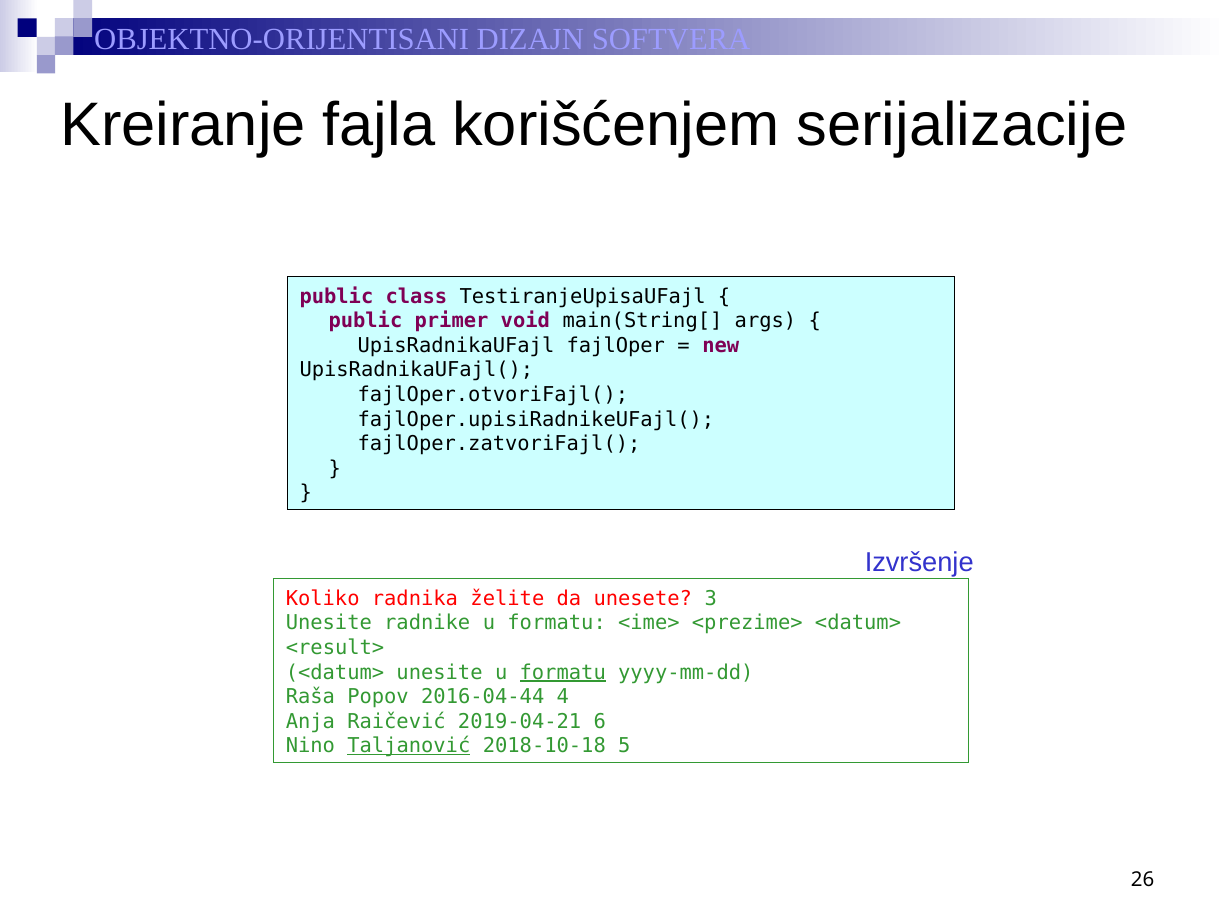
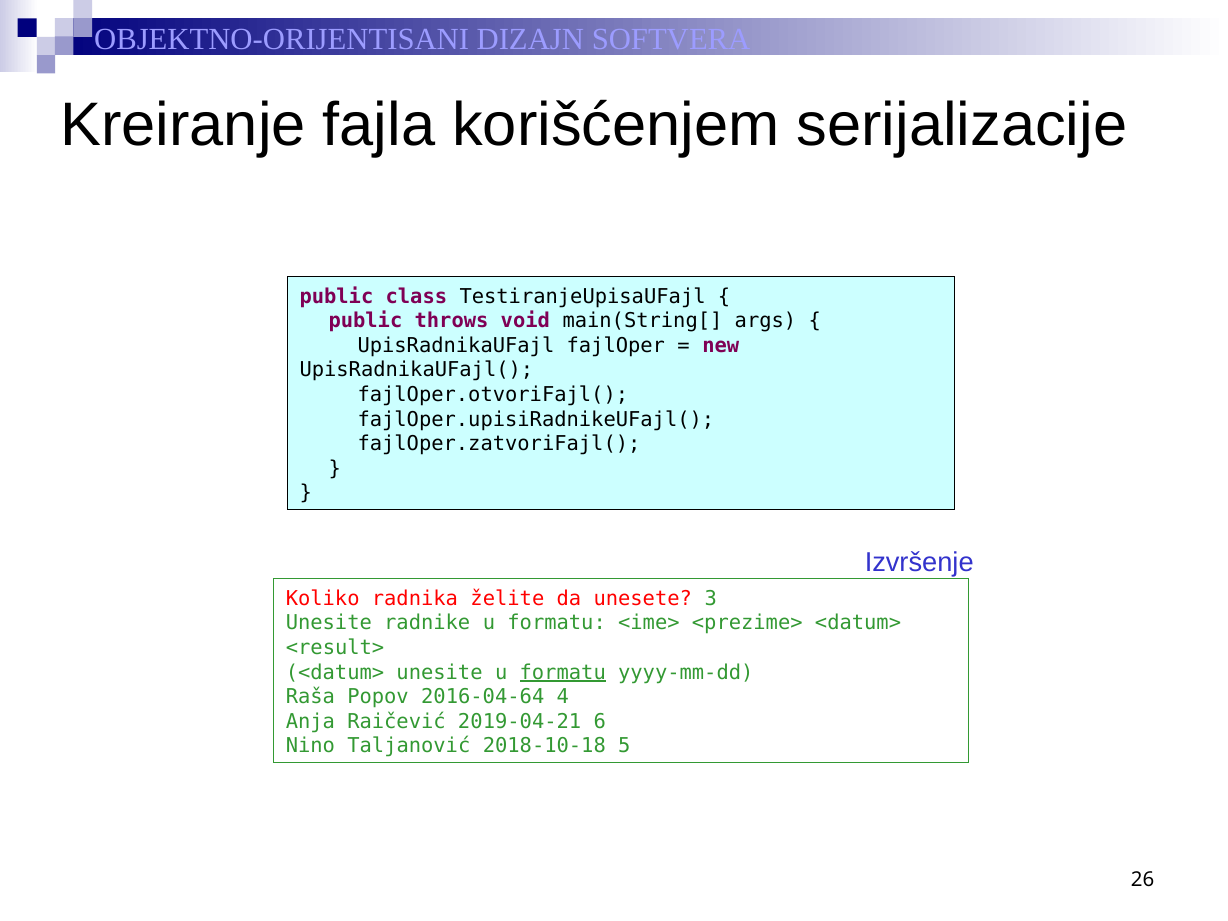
primer: primer -> throws (452, 321)
2016-04-44: 2016-04-44 -> 2016-04-64 (483, 697)
Taljanović underline: present -> none (409, 746)
